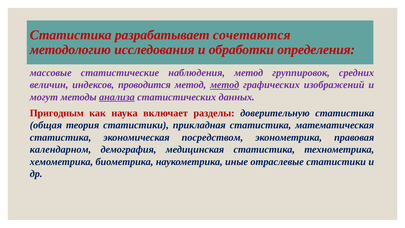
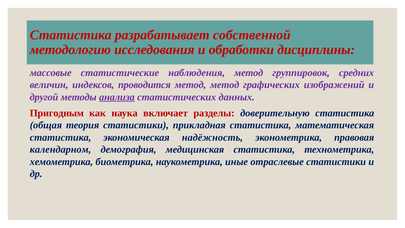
сочетаются: сочетаются -> собственной (252, 35)
определения: определения -> дисциплины (316, 50)
метод underline: present -> none (225, 85)
могут: могут -> другой (44, 97)
посредством: посредством -> надёжность (212, 137)
